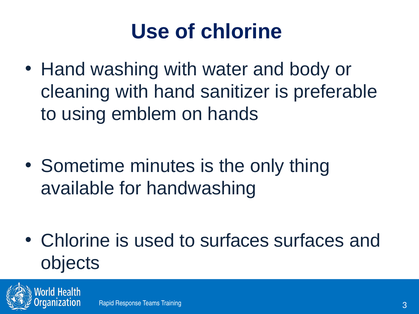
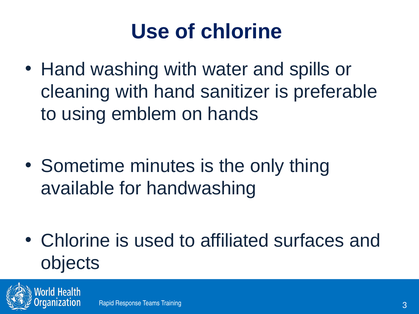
body: body -> spills (310, 69)
to surfaces: surfaces -> affiliated (235, 241)
